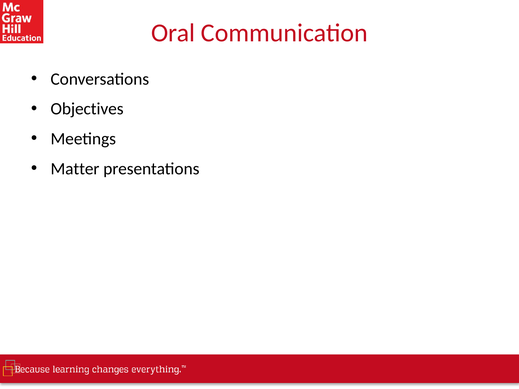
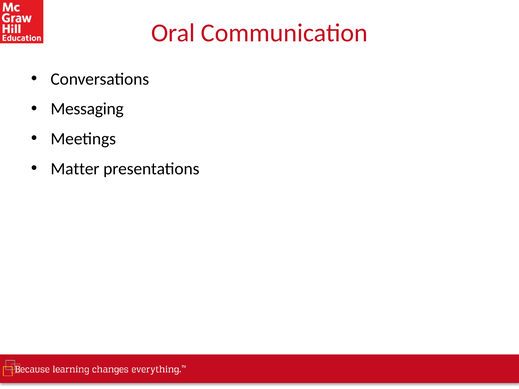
Objectives: Objectives -> Messaging (87, 109)
